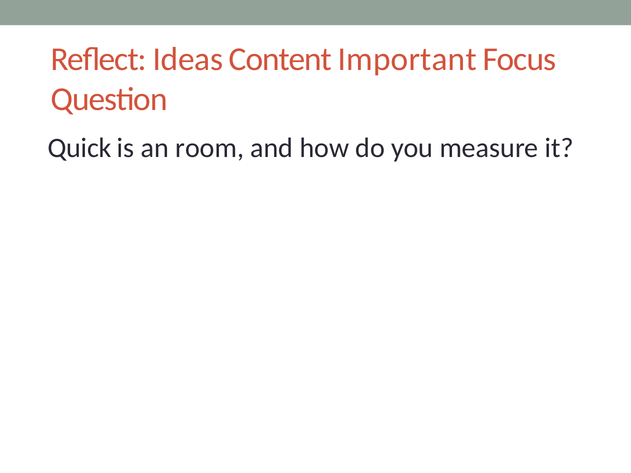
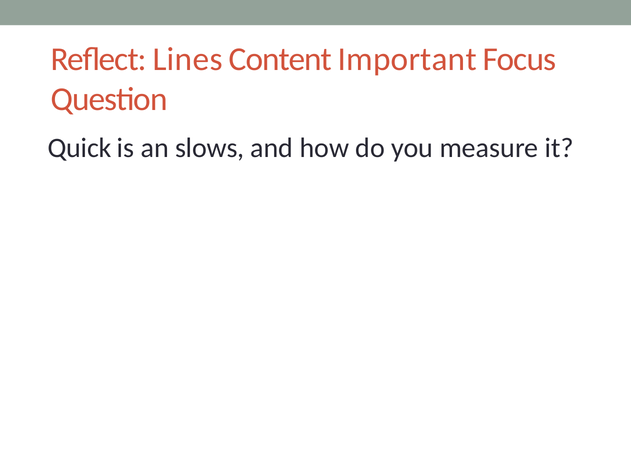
Ideas: Ideas -> Lines (188, 59)
room: room -> slows (210, 148)
